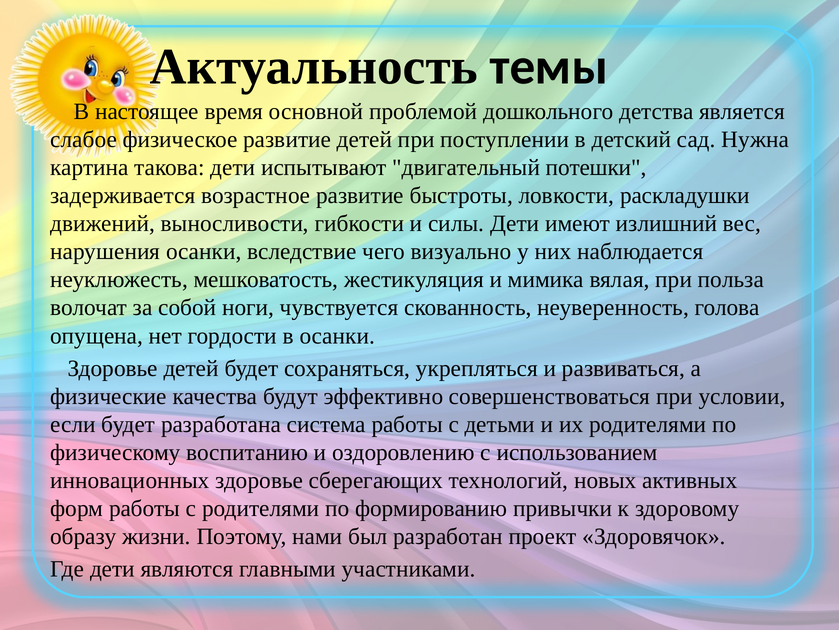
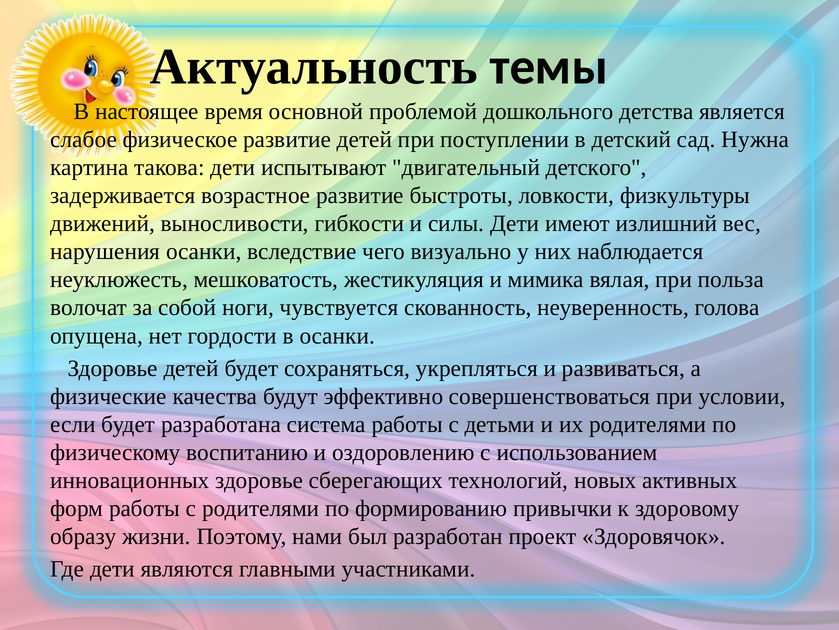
потешки: потешки -> детского (596, 168)
раскладушки: раскладушки -> физкультуры (685, 196)
